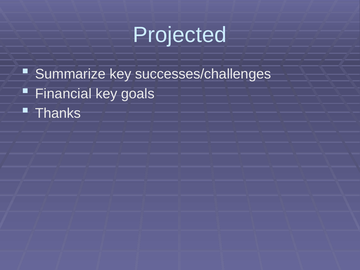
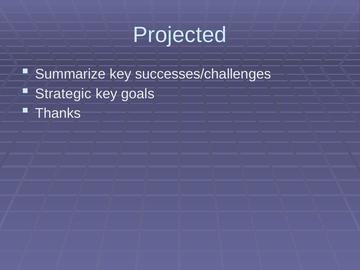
Financial: Financial -> Strategic (63, 94)
